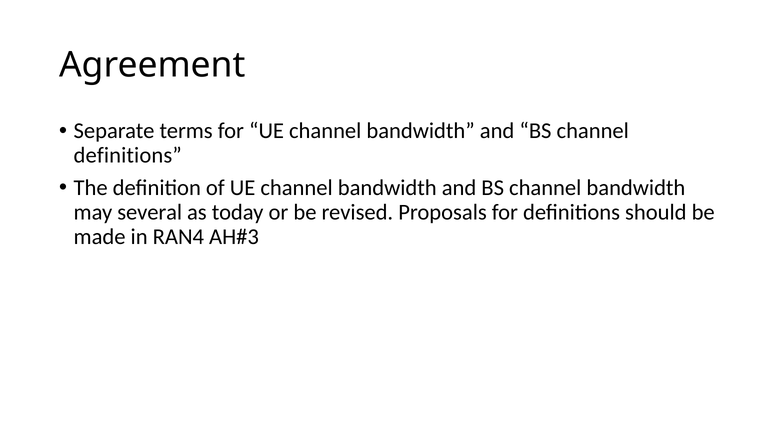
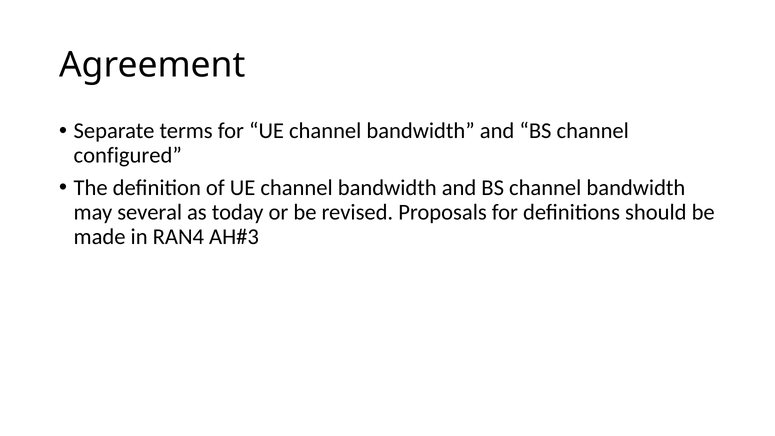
definitions: definitions -> configured (128, 155)
